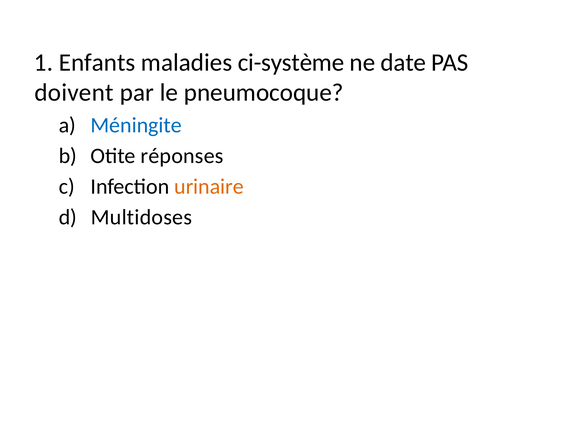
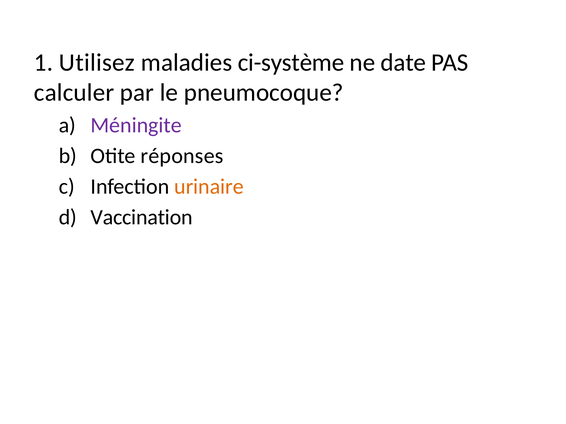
Enfants: Enfants -> Utilisez (97, 63)
doivent: doivent -> calculer (74, 93)
Méningite colour: blue -> purple (136, 125)
Multidoses: Multidoses -> Vaccination (142, 218)
